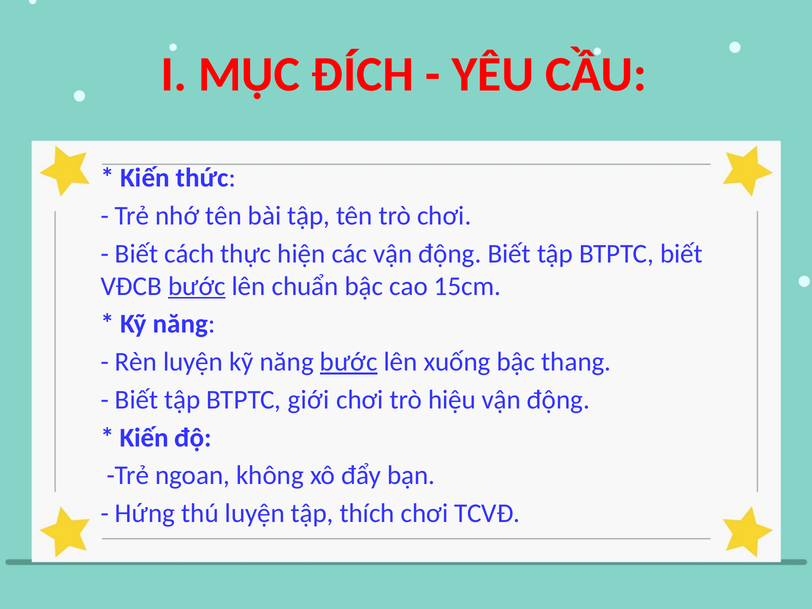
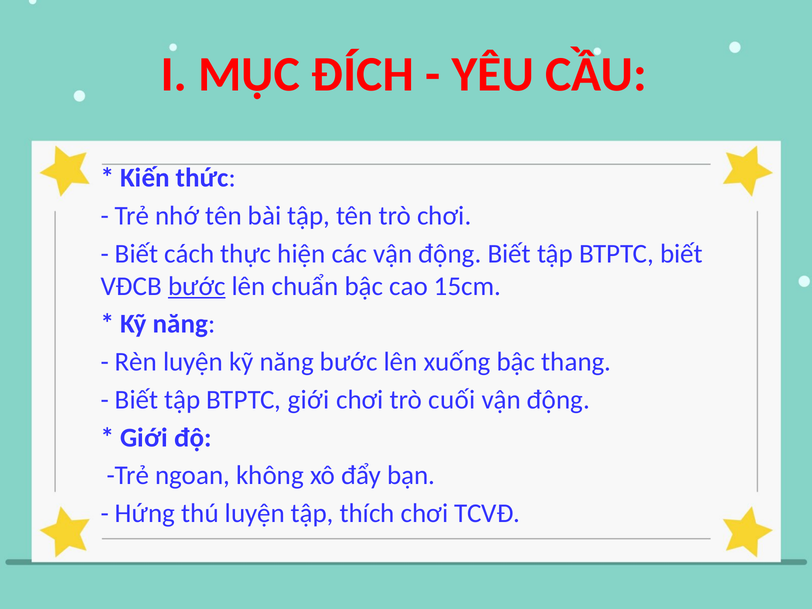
bước underline: present -> none (349, 362)
hiệu: hiệu -> cuối (452, 400)
Kiến: Kiến -> Giới (144, 438)
